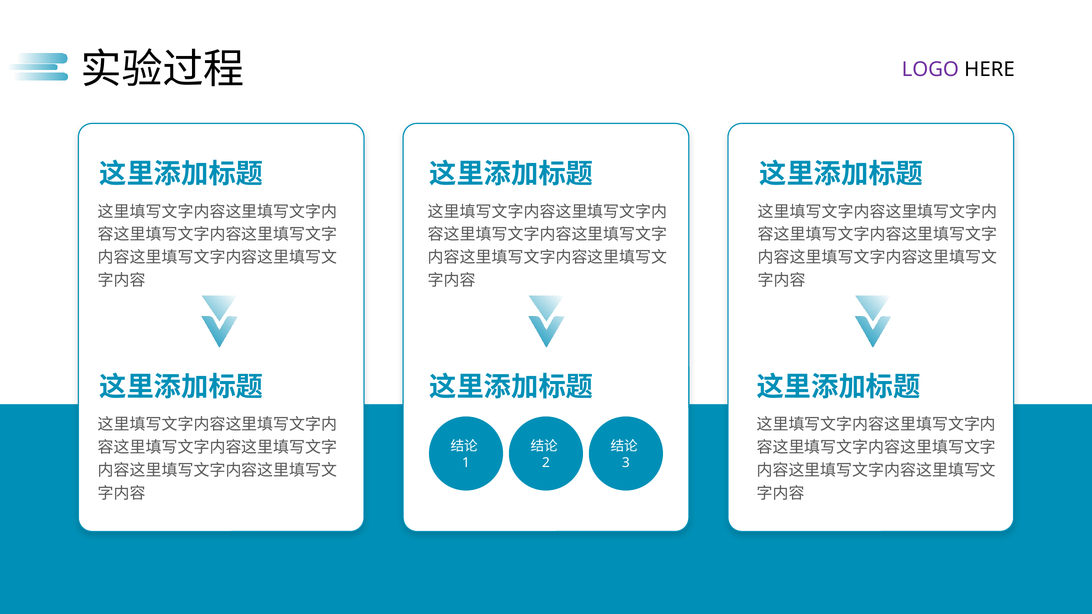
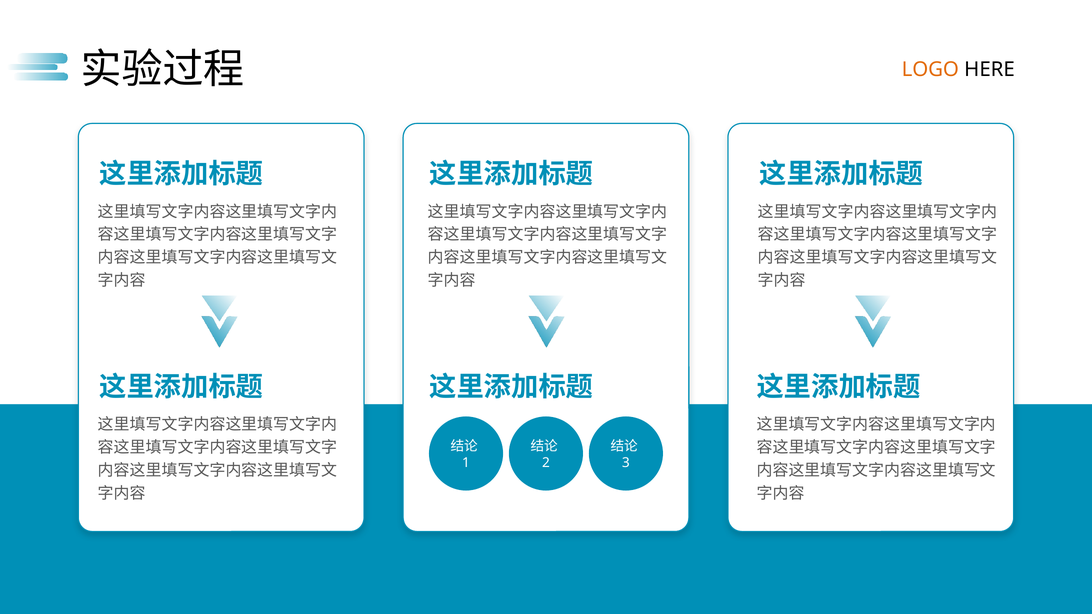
LOGO colour: purple -> orange (930, 69)
